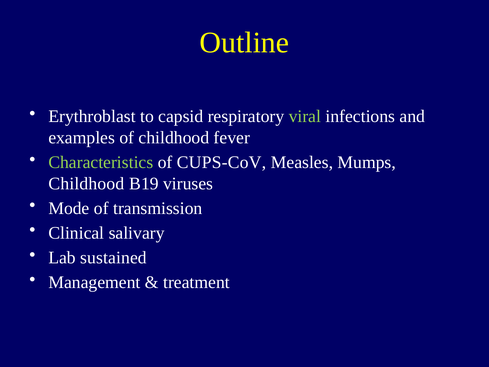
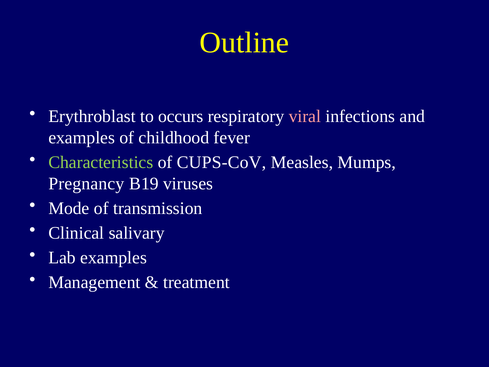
capsid: capsid -> occurs (181, 116)
viral colour: light green -> pink (305, 116)
Childhood: Childhood -> Pregnancy (87, 183)
Lab sustained: sustained -> examples (114, 258)
